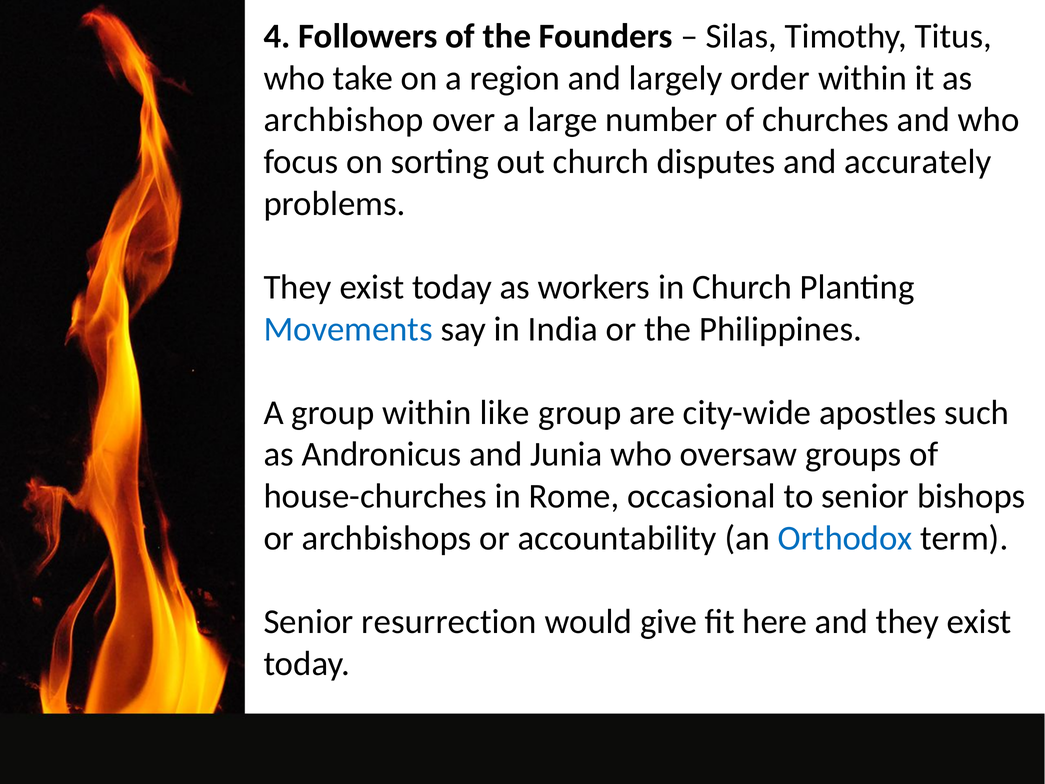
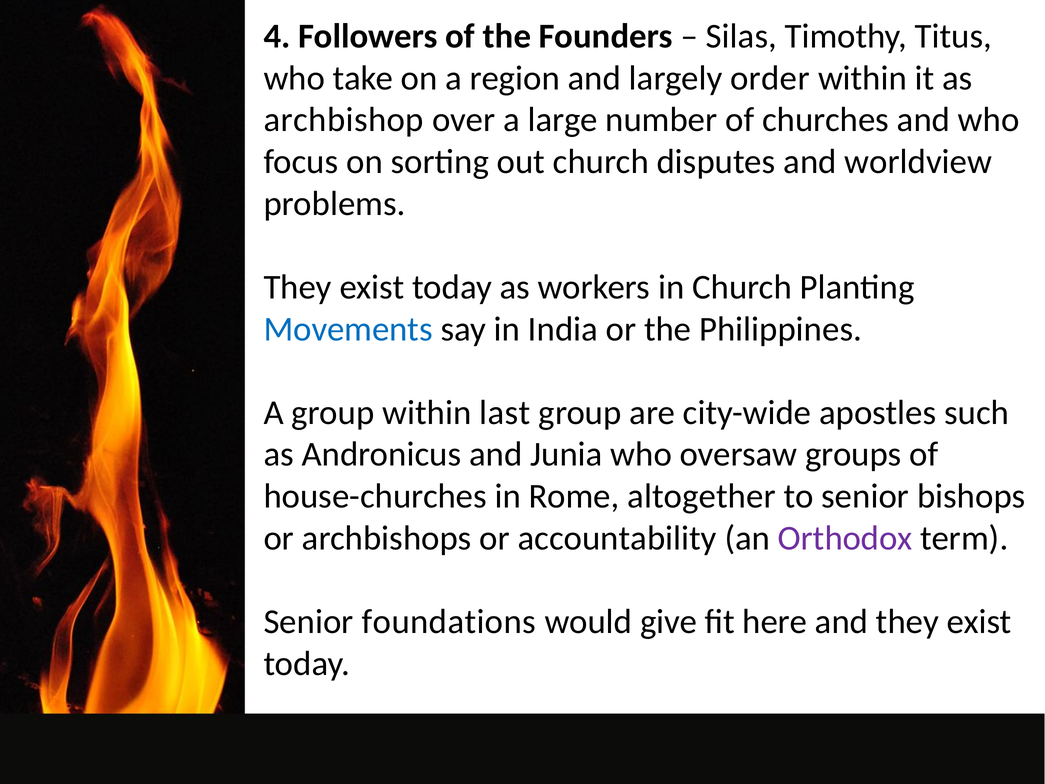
accurately: accurately -> worldview (918, 162)
like: like -> last (505, 413)
occasional: occasional -> altogether (702, 496)
Orthodox colour: blue -> purple (845, 538)
resurrection: resurrection -> foundations (449, 622)
